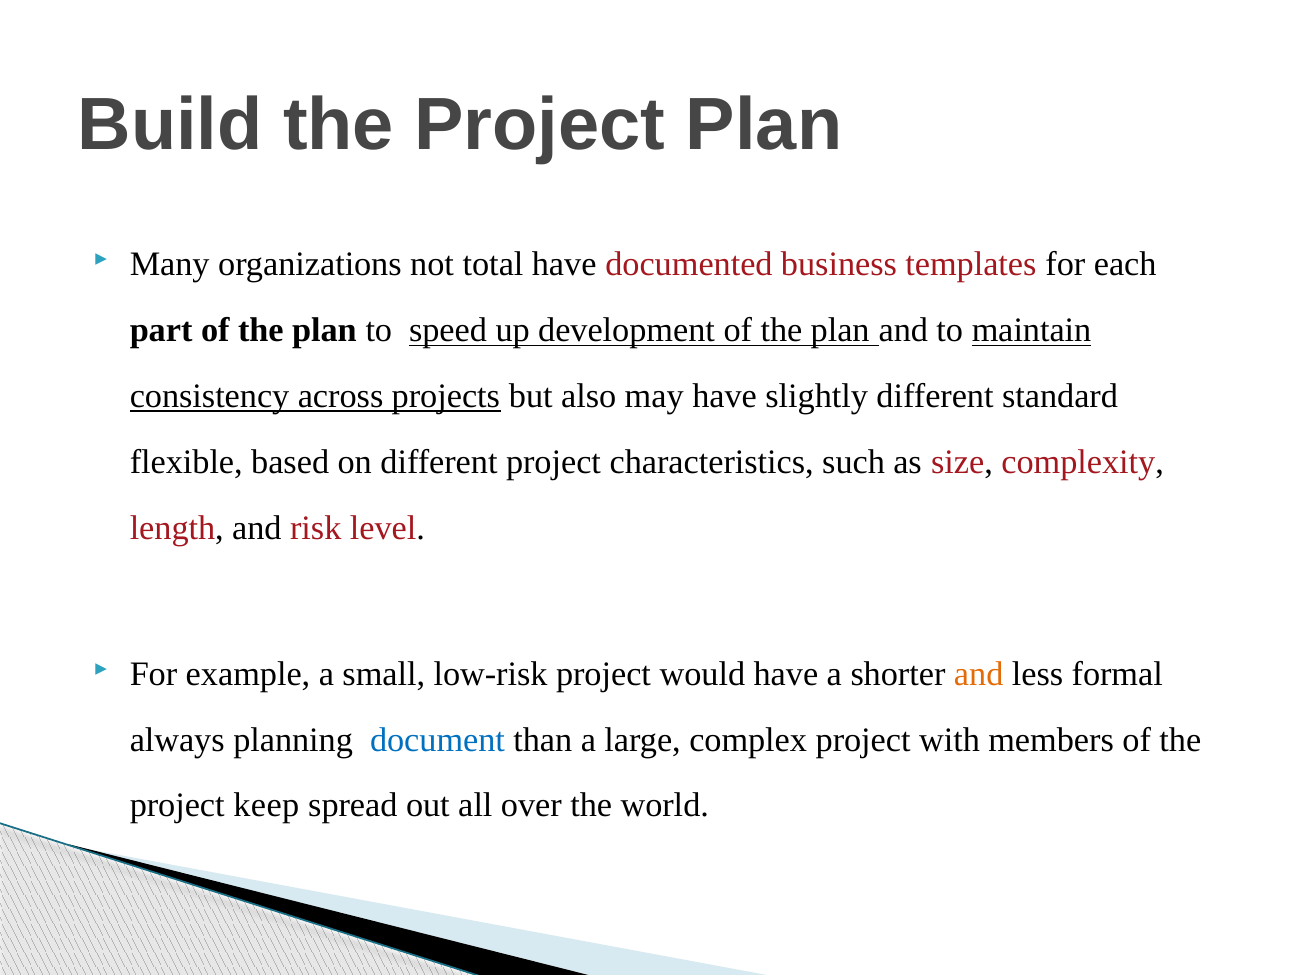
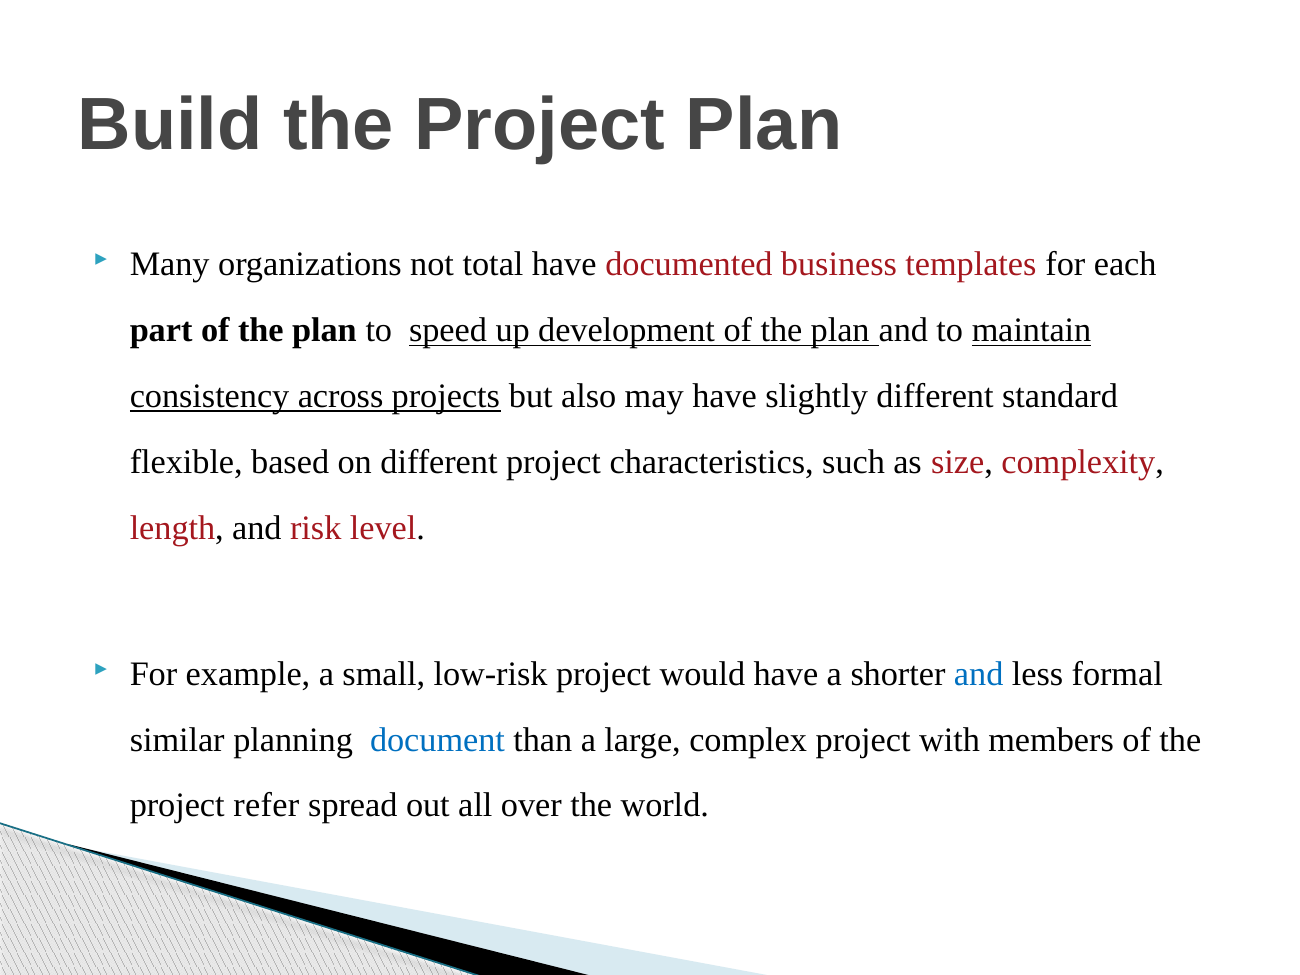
and colour: orange -> blue (979, 674)
always: always -> similar (177, 740)
keep: keep -> refer (266, 806)
